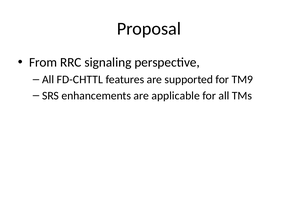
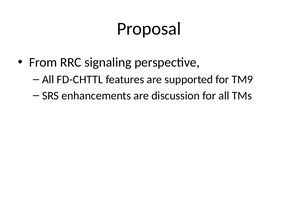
applicable: applicable -> discussion (176, 96)
